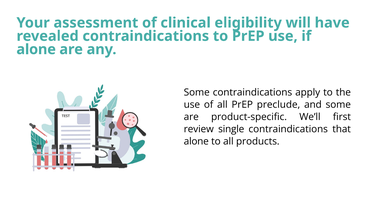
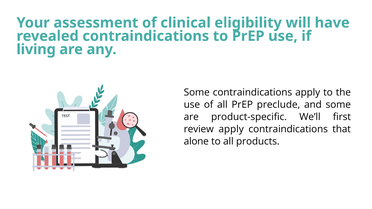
alone: alone -> living (36, 49)
review single: single -> apply (231, 129)
